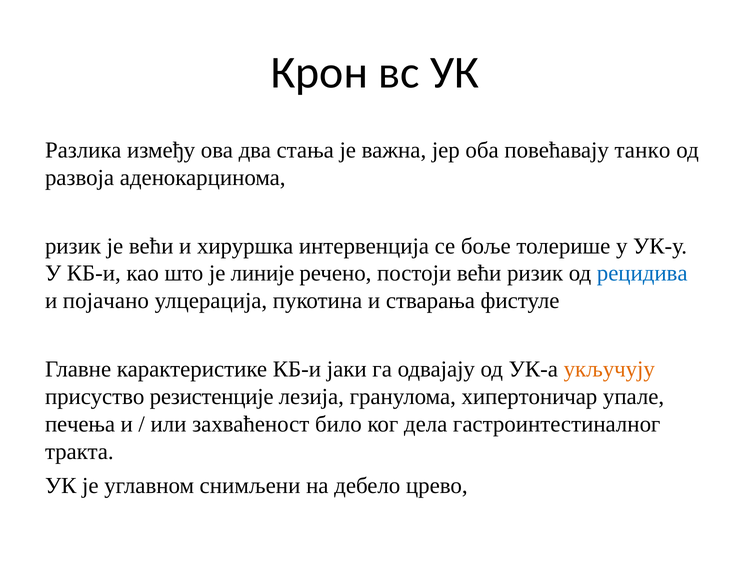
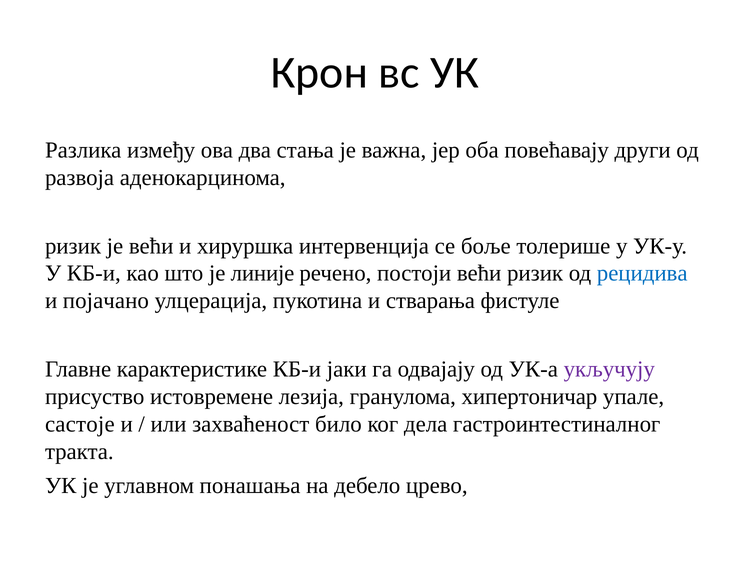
танко: танко -> други (643, 150)
укључују colour: orange -> purple (609, 369)
резистенције: резистенције -> истовремене (212, 397)
печења: печења -> састоје (80, 424)
снимљени: снимљени -> понашања (250, 486)
